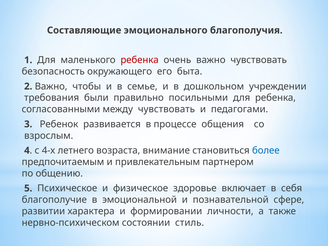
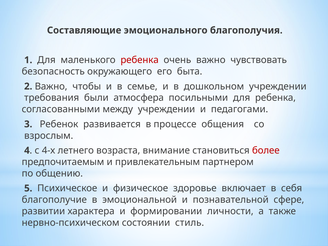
правильно: правильно -> атмосфера (139, 98)
между чувствовать: чувствовать -> учреждении (167, 109)
более colour: blue -> red (266, 150)
